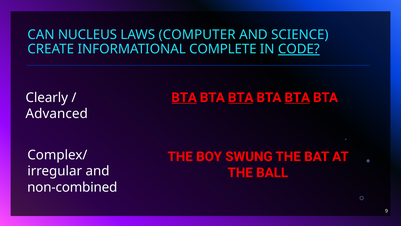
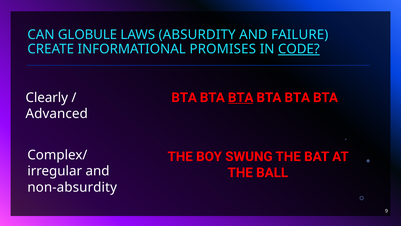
NUCLEUS: NUCLEUS -> GLOBULE (88, 35)
COMPUTER: COMPUTER -> ABSURDITY (197, 35)
SCIENCE: SCIENCE -> FAILURE (300, 35)
COMPLETE: COMPLETE -> PROMISES (223, 49)
BTA underline: present -> none (184, 97)
BTA underline: present -> none (297, 97)
non-combined: non-combined -> non-absurdity (72, 187)
